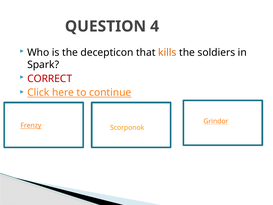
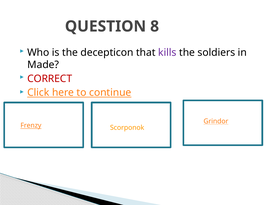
4: 4 -> 8 (155, 26)
kills colour: orange -> purple (167, 52)
Spark: Spark -> Made (43, 65)
